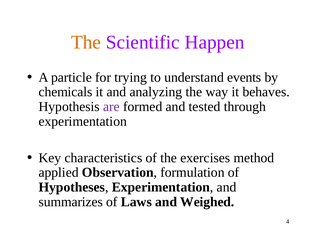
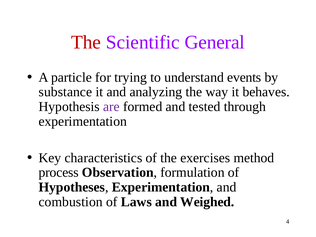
The colour: orange -> red (86, 42)
Happen: Happen -> General (215, 42)
chemicals: chemicals -> substance (65, 92)
applied: applied -> process (59, 173)
summarizes: summarizes -> combustion (71, 202)
